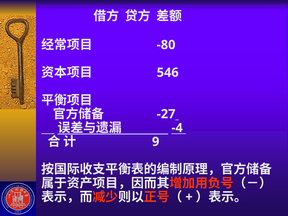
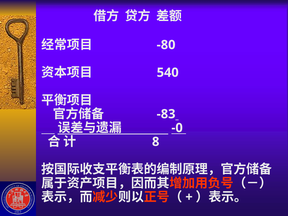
546: 546 -> 540 (168, 73)
-27: -27 -> -83 (166, 114)
-4: -4 -> -0 (177, 128)
9: 9 -> 8 (156, 142)
